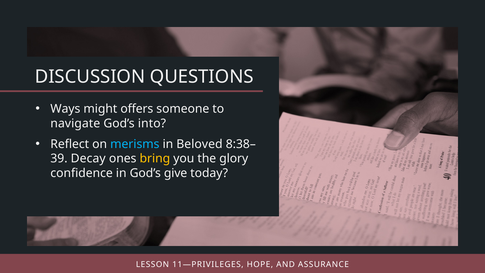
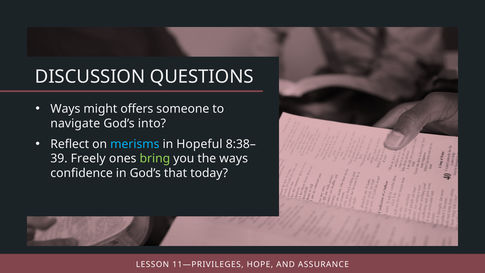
Beloved: Beloved -> Hopeful (199, 144)
Decay: Decay -> Freely (88, 159)
bring colour: yellow -> light green (155, 159)
the glory: glory -> ways (234, 159)
give: give -> that (176, 173)
